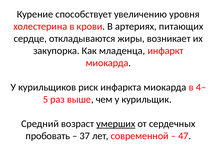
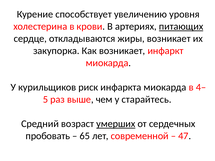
питающих underline: none -> present (181, 27)
Как младенца: младенца -> возникает (122, 51)
курильщик: курильщик -> старайтесь (147, 100)
37: 37 -> 65 (85, 136)
